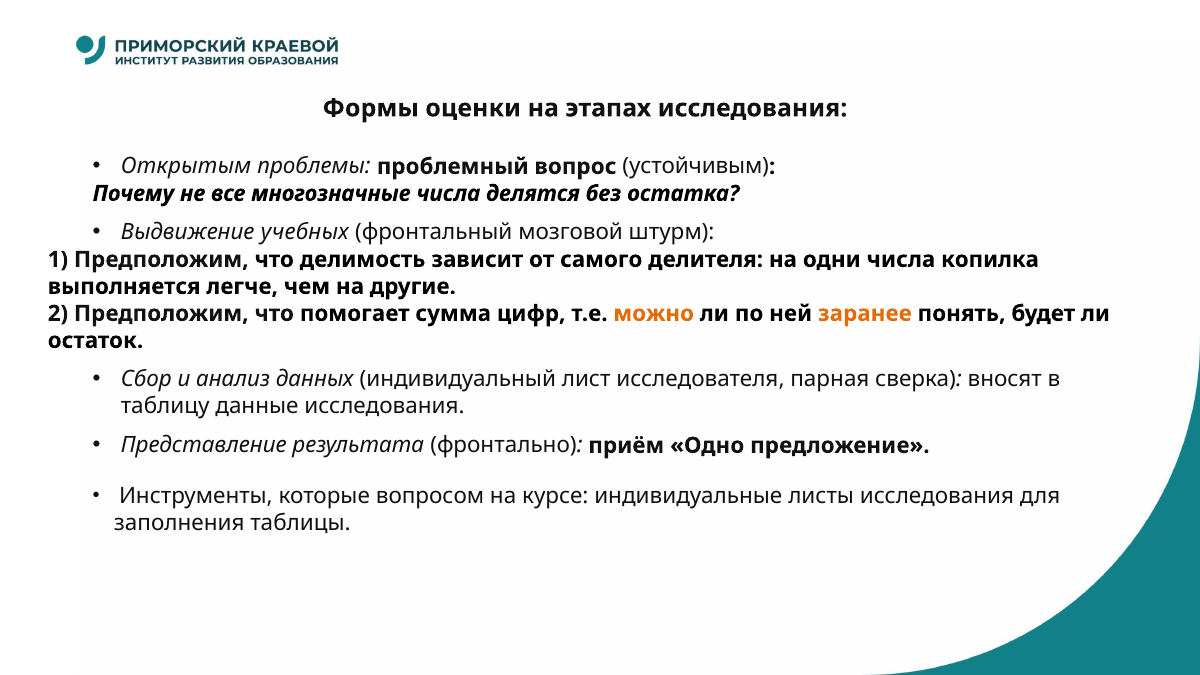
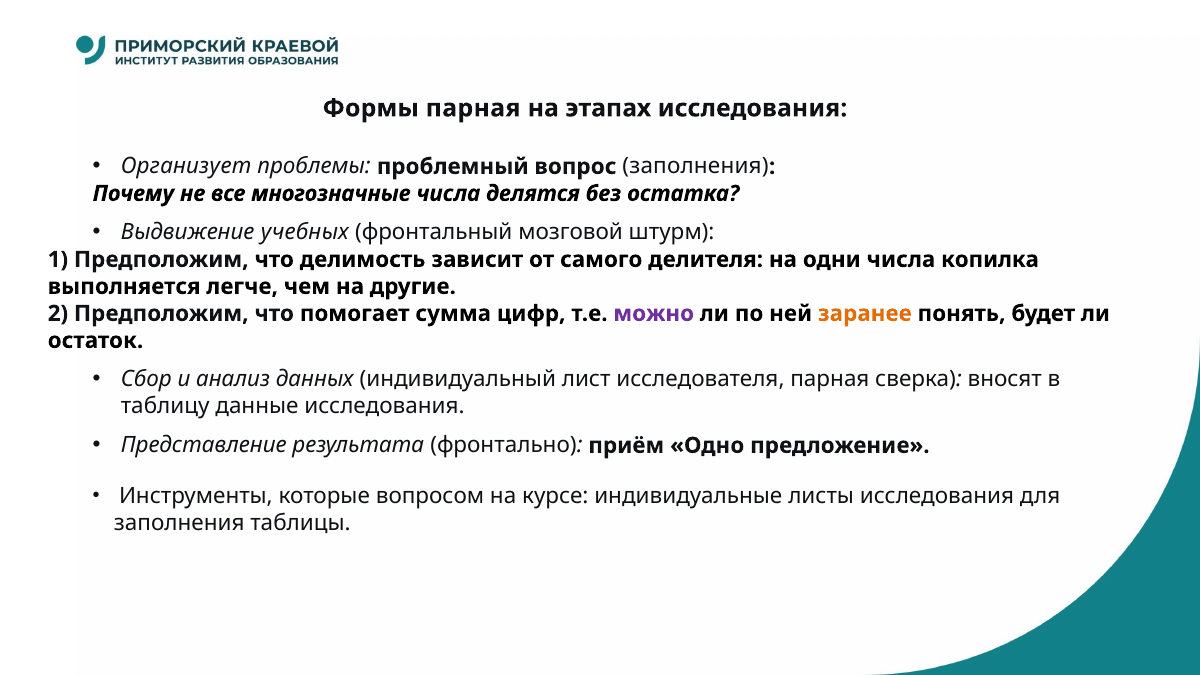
Формы оценки: оценки -> парная (473, 108)
Открытым: Открытым -> Организует (186, 167)
вопрос устойчивым: устойчивым -> заполнения (696, 167)
можно colour: orange -> purple (654, 313)
